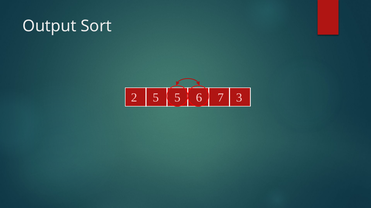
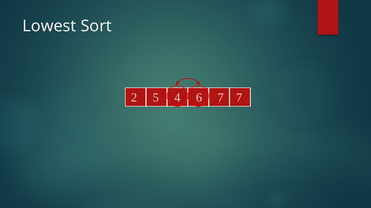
Output: Output -> Lowest (49, 26)
5 5: 5 -> 4 (177, 98)
7 3: 3 -> 7 (239, 98)
